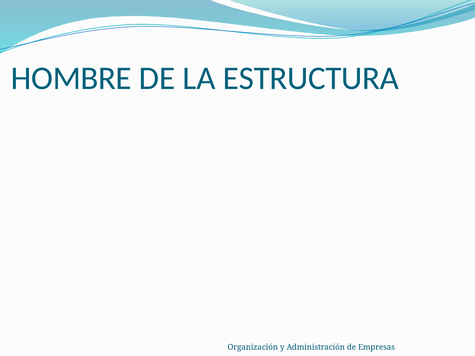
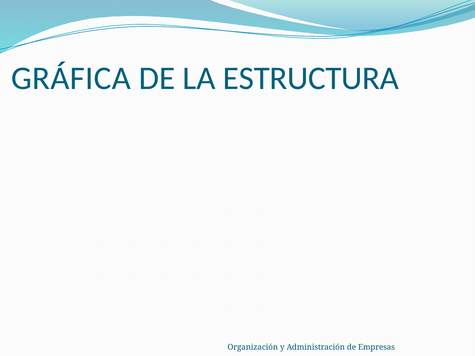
HOMBRE: HOMBRE -> GRÁFICA (71, 78)
